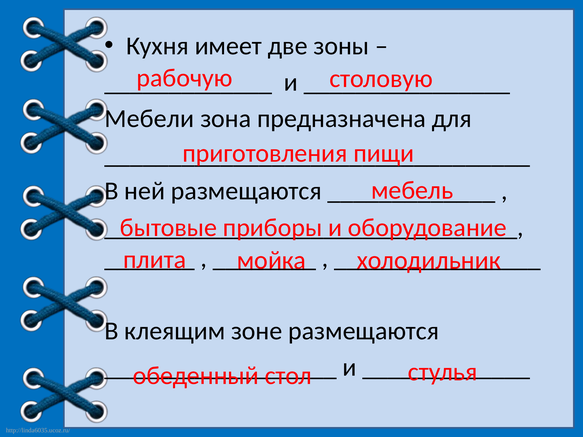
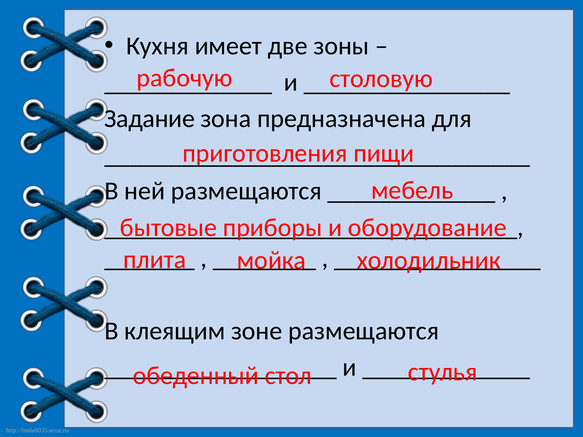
Мебели: Мебели -> Задание (150, 119)
